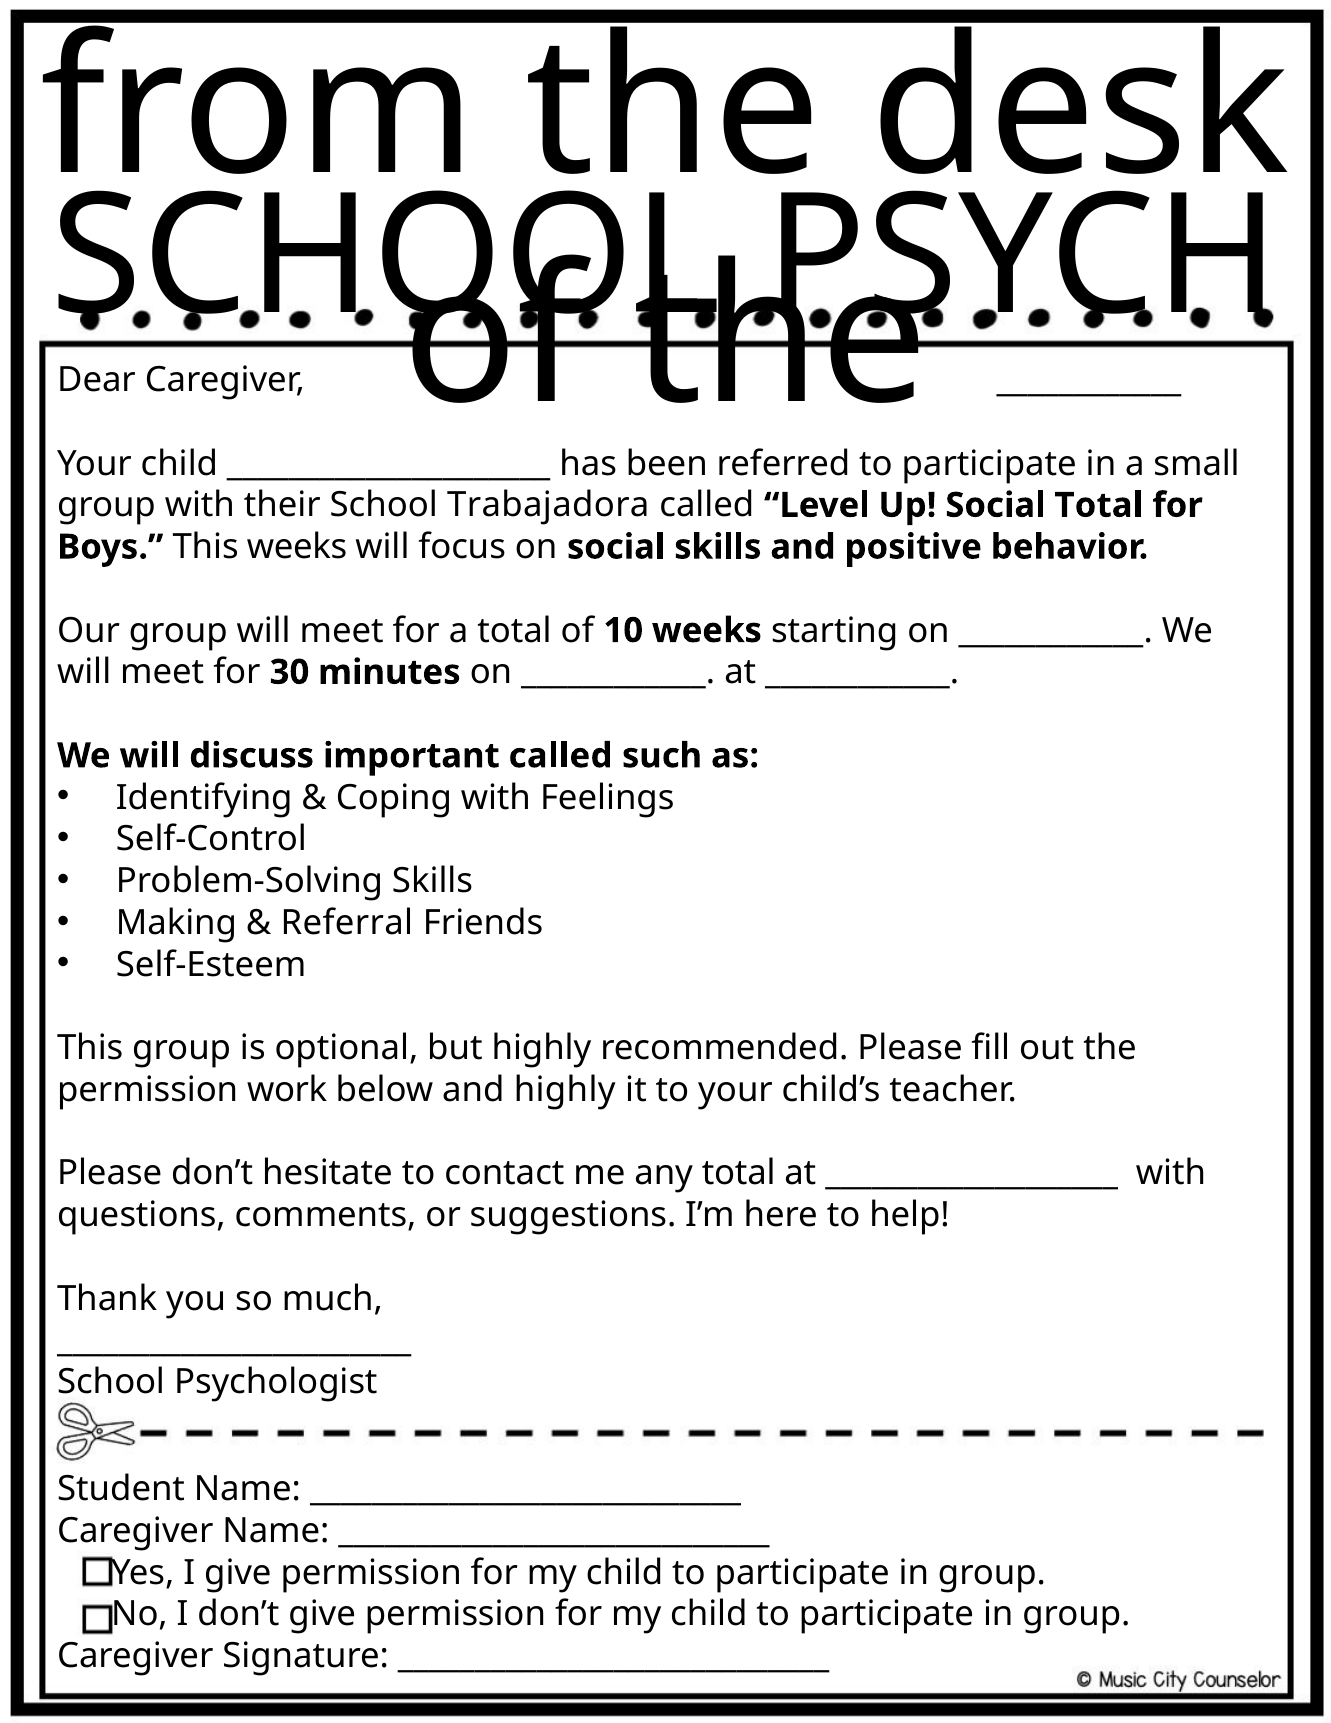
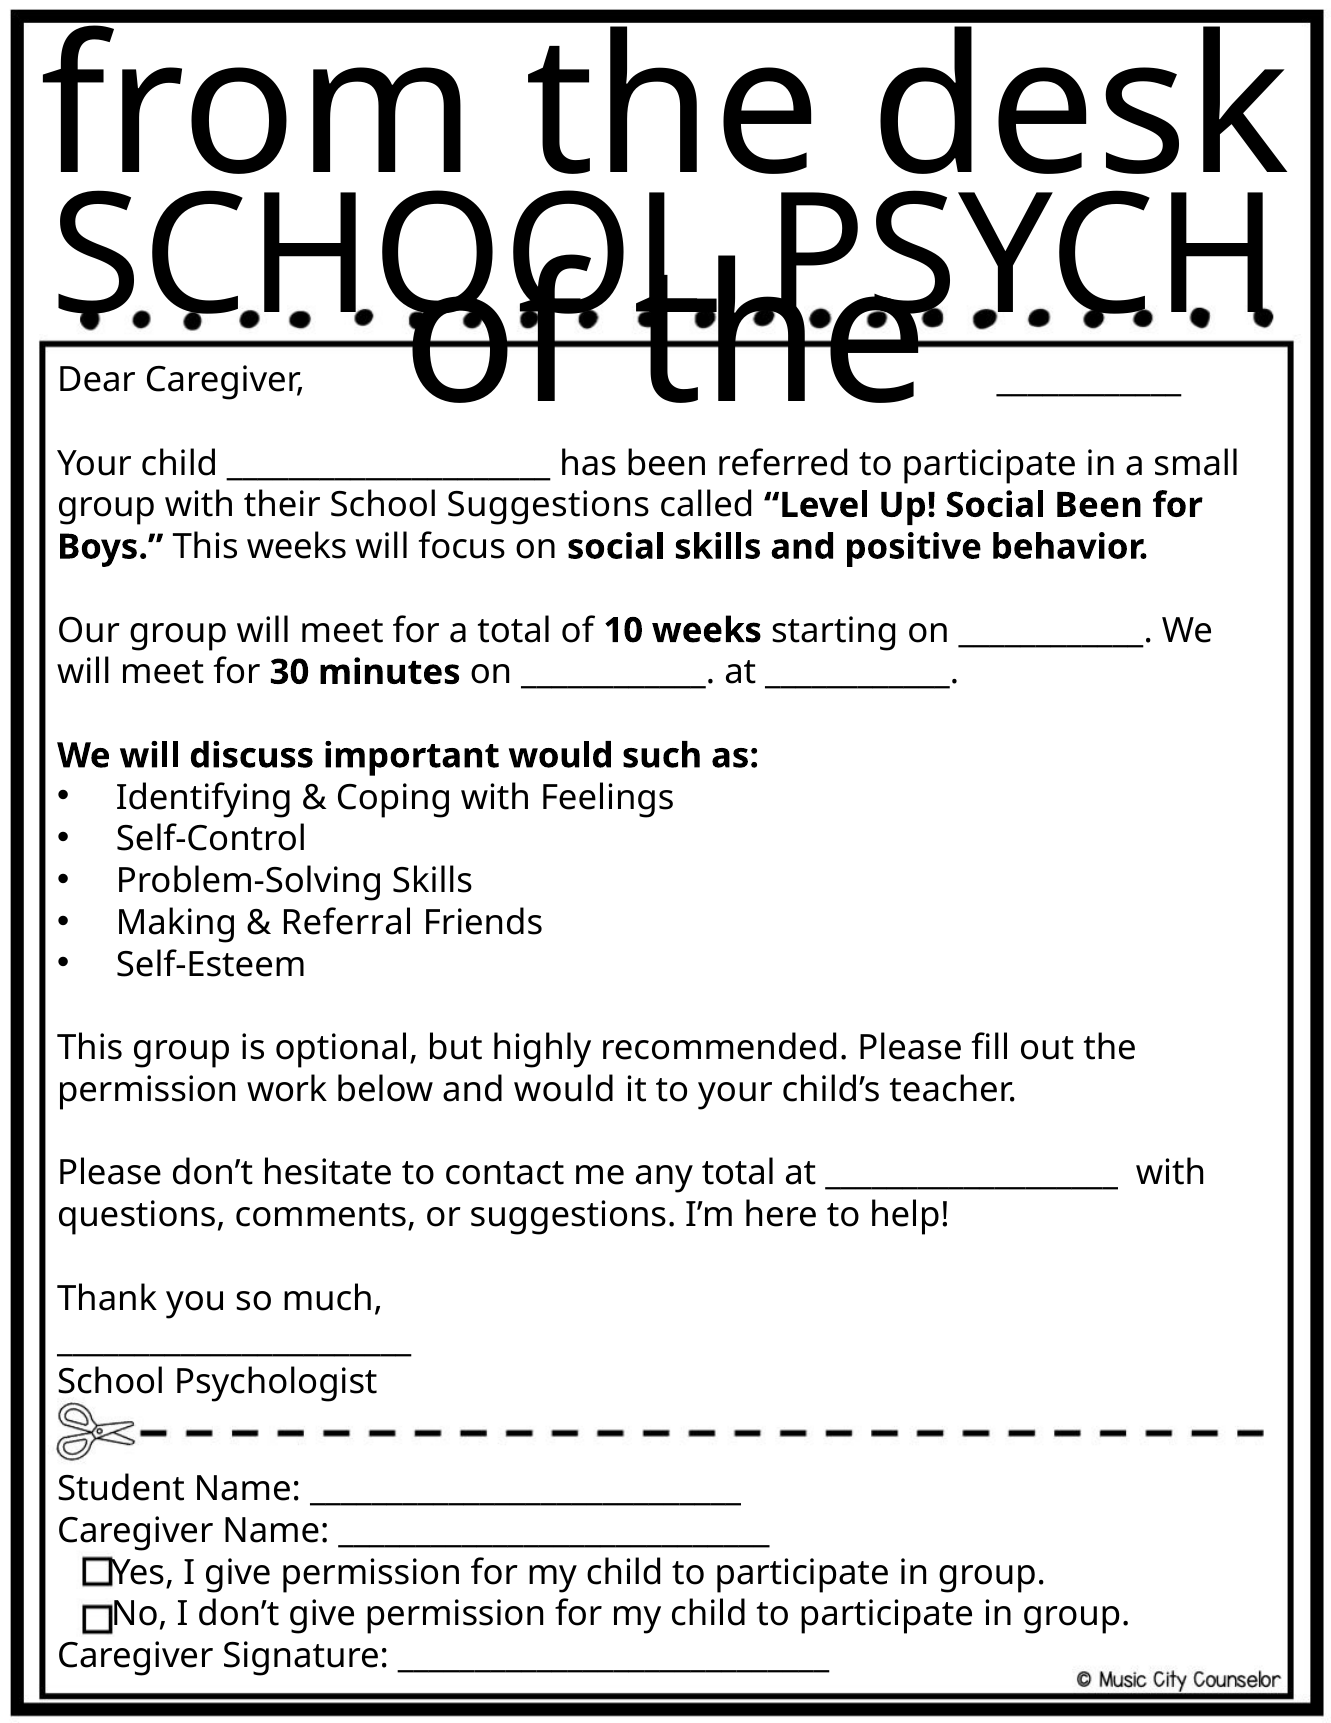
School Trabajadora: Trabajadora -> Suggestions (548, 505)
Social Total: Total -> Been (1099, 505)
important called: called -> would (561, 756)
and highly: highly -> would (565, 1089)
